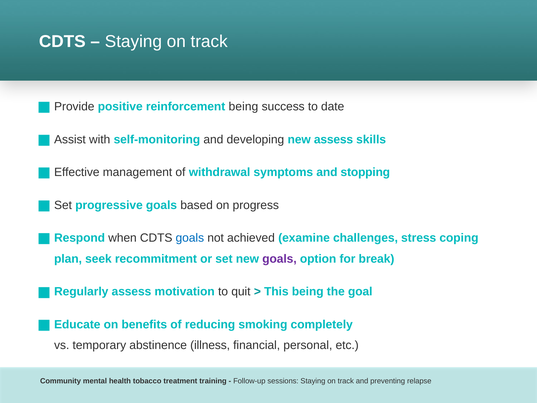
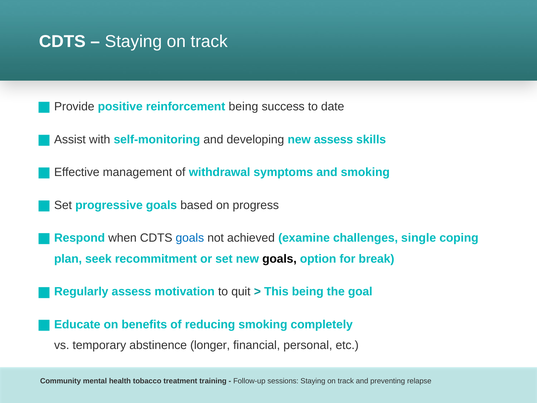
and stopping: stopping -> smoking (365, 172)
stress: stress -> single (419, 238)
goals colour: purple -> black (279, 259)
illness: illness -> longer (210, 345)
